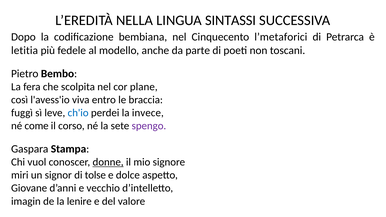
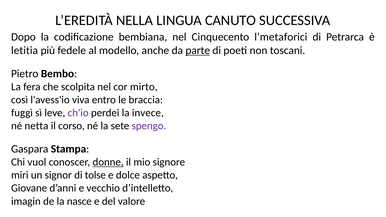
SINTASSI: SINTASSI -> CANUTO (231, 20)
parte underline: none -> present (198, 50)
plane: plane -> mirto (144, 87)
ch'io colour: blue -> purple (78, 113)
come: come -> netta (36, 126)
lenire: lenire -> nasce (79, 201)
